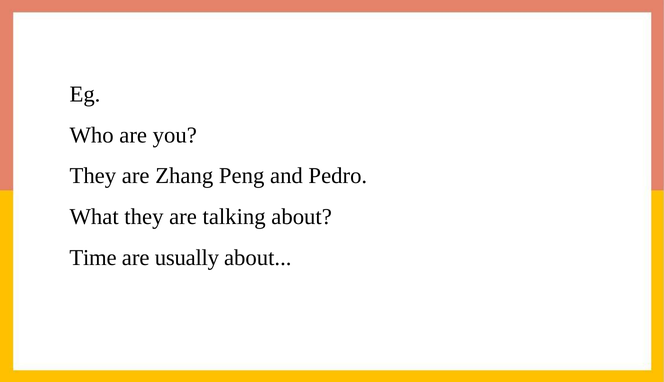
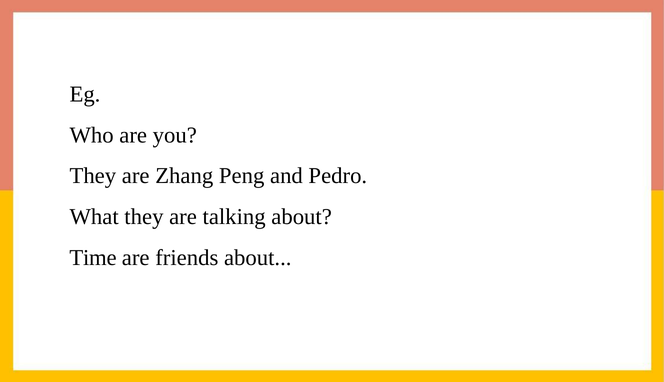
usually: usually -> friends (187, 258)
